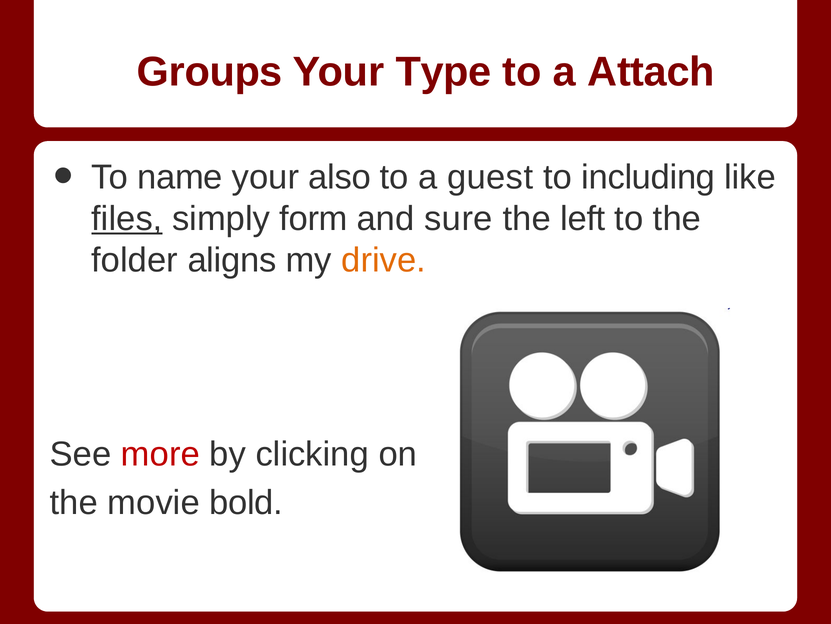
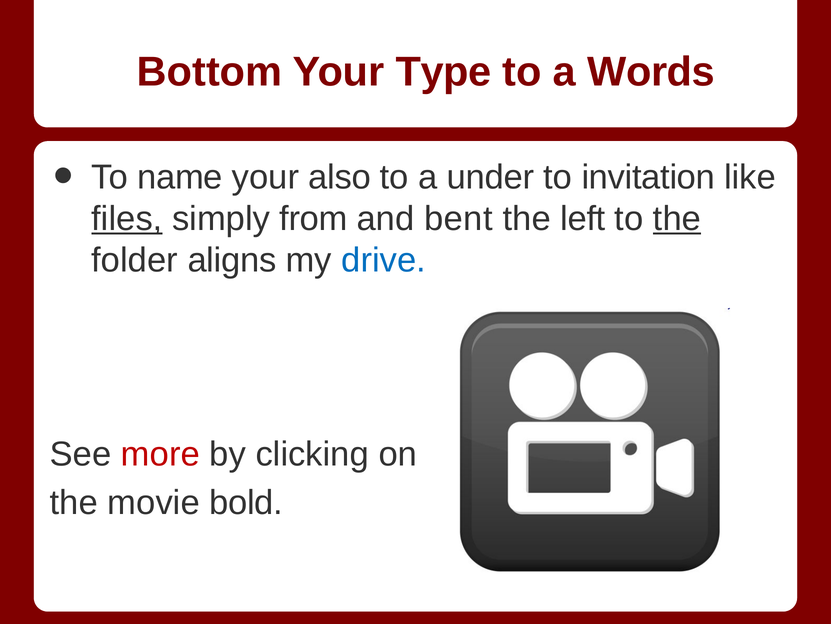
Groups: Groups -> Bottom (210, 72)
Attach: Attach -> Words (651, 72)
guest: guest -> under (491, 177)
including: including -> invitation (648, 177)
form: form -> from (314, 218)
sure: sure -> bent (458, 218)
the underline: none -> present (677, 218)
drive colour: orange -> blue (384, 260)
